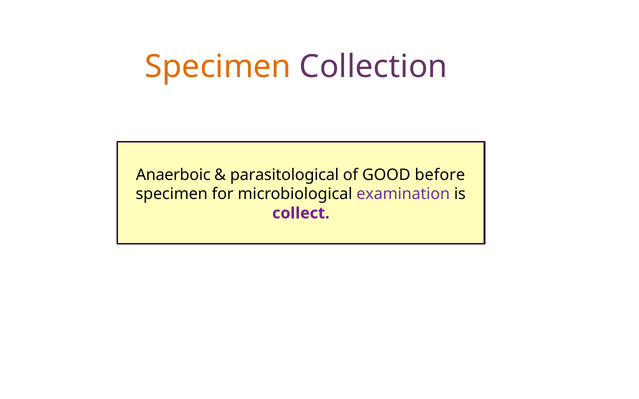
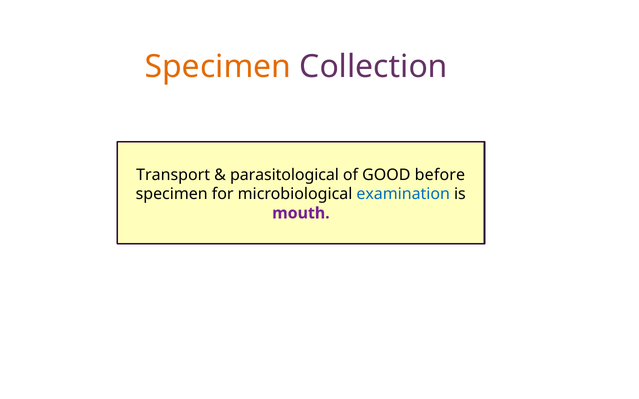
Anaerboic: Anaerboic -> Transport (173, 175)
examination colour: purple -> blue (403, 194)
collect: collect -> mouth (301, 213)
